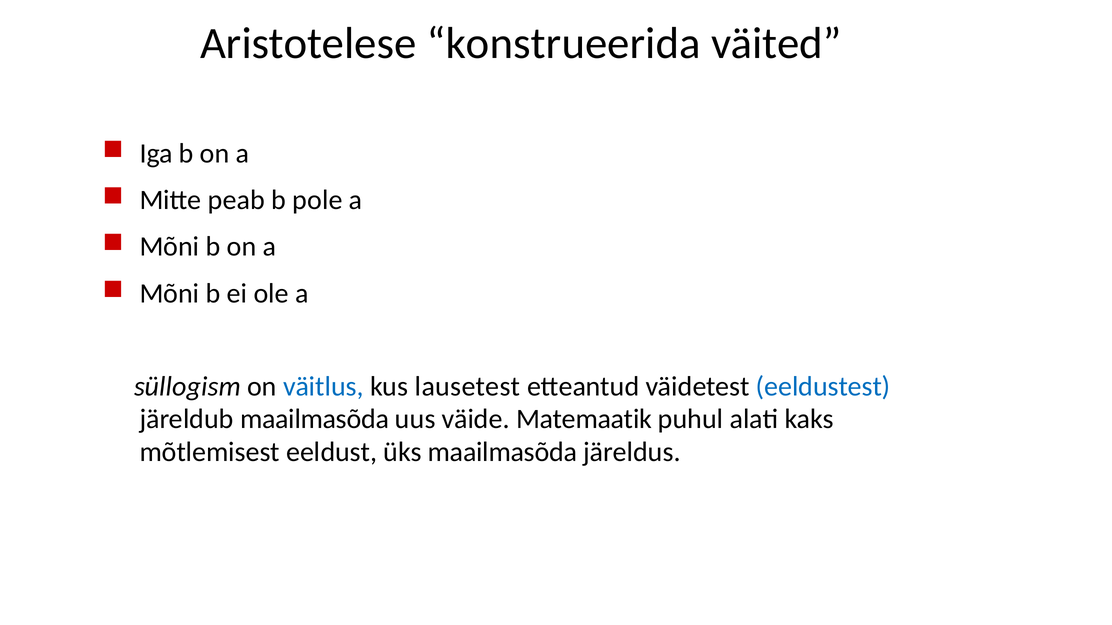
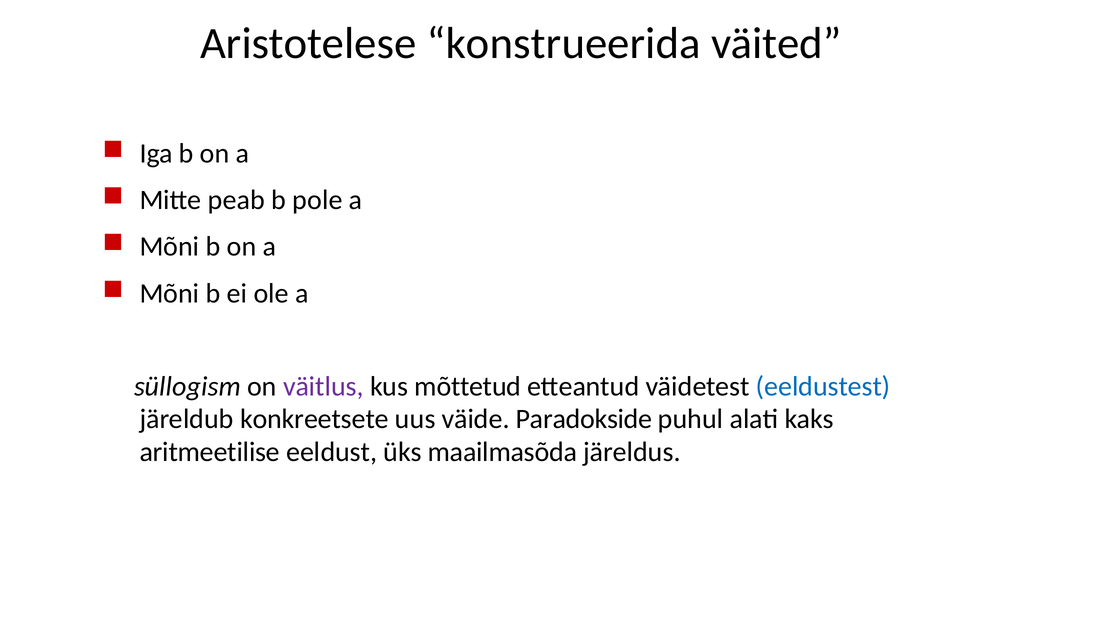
väitlus colour: blue -> purple (323, 387)
lausetest: lausetest -> mõttetud (468, 387)
järeldub maailmasõda: maailmasõda -> konkreetsete (314, 420)
Matemaatik: Matemaatik -> Paradokside (584, 420)
mõtlemisest: mõtlemisest -> aritmeetilise (210, 452)
